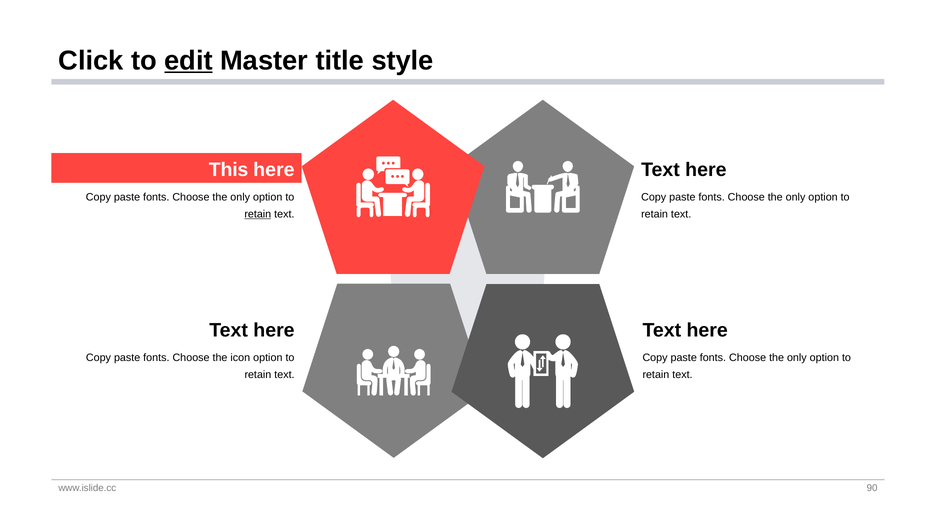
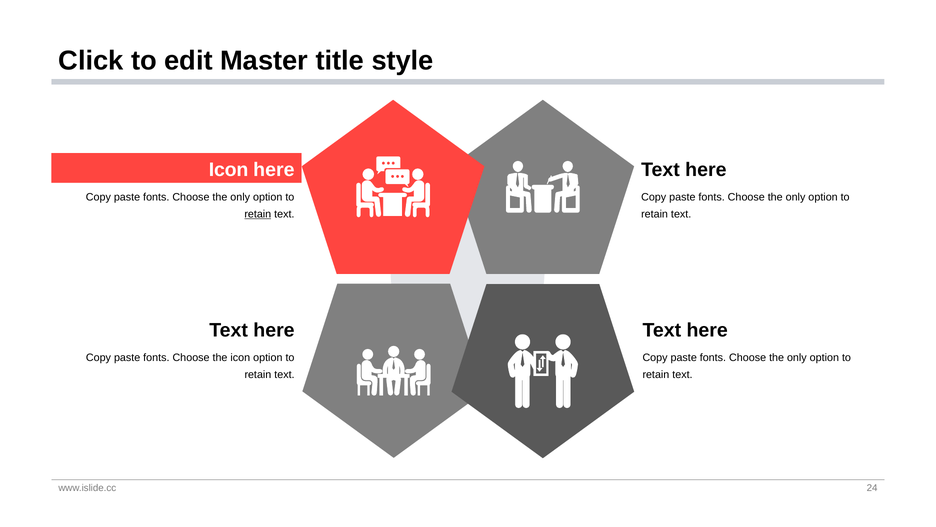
edit underline: present -> none (188, 61)
This: This -> Icon (229, 169)
90: 90 -> 24 (872, 488)
